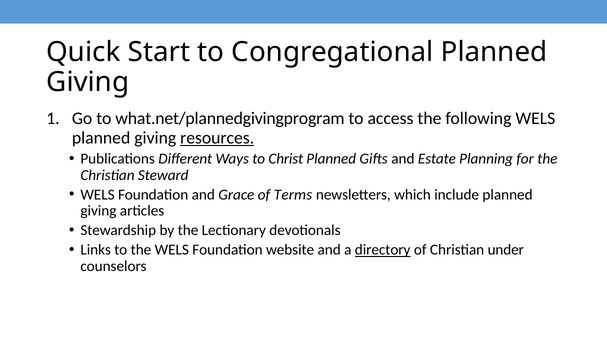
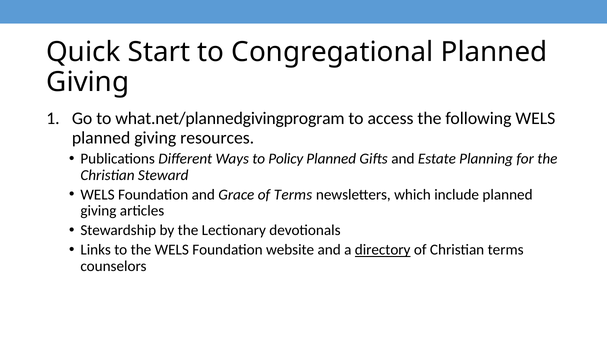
resources underline: present -> none (217, 138)
Christ: Christ -> Policy (286, 159)
Christian under: under -> terms (506, 250)
